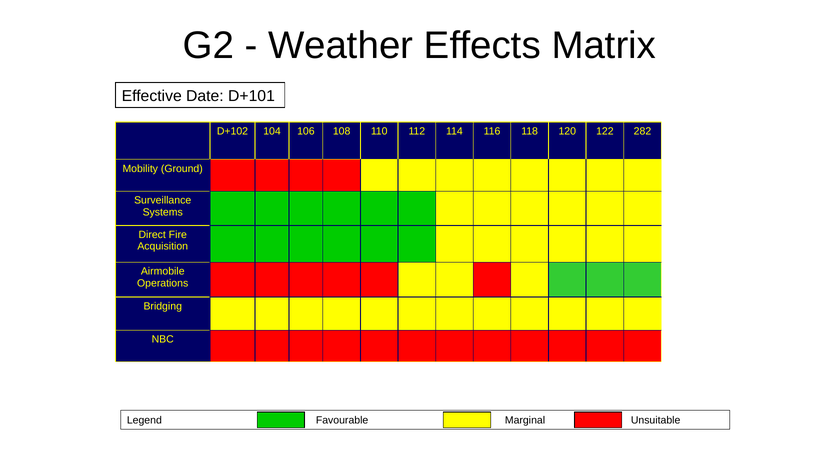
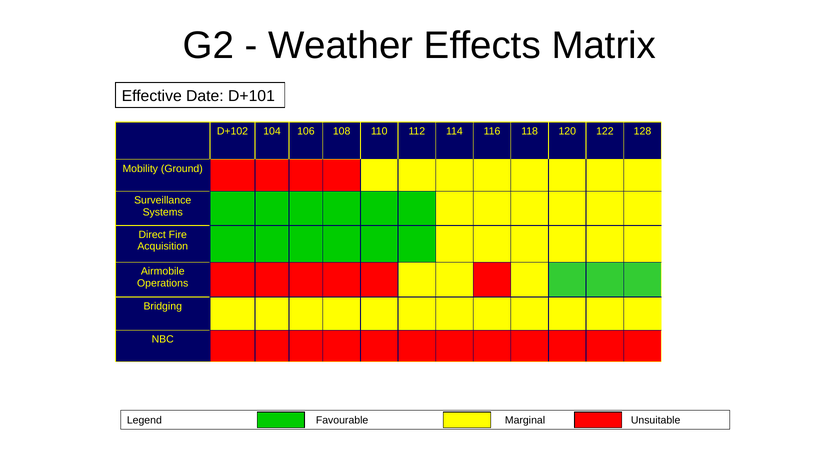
282: 282 -> 128 (642, 131)
